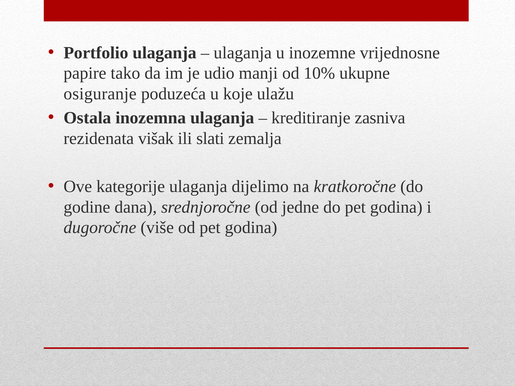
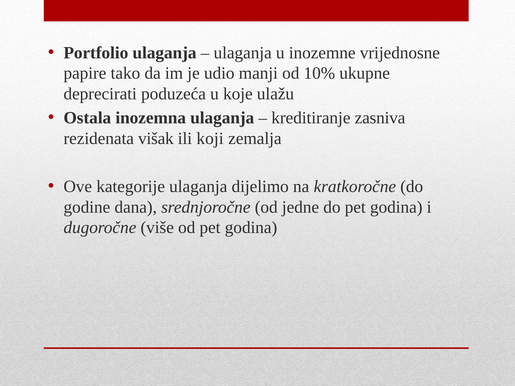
osiguranje: osiguranje -> deprecirati (100, 94)
slati: slati -> koji (210, 139)
